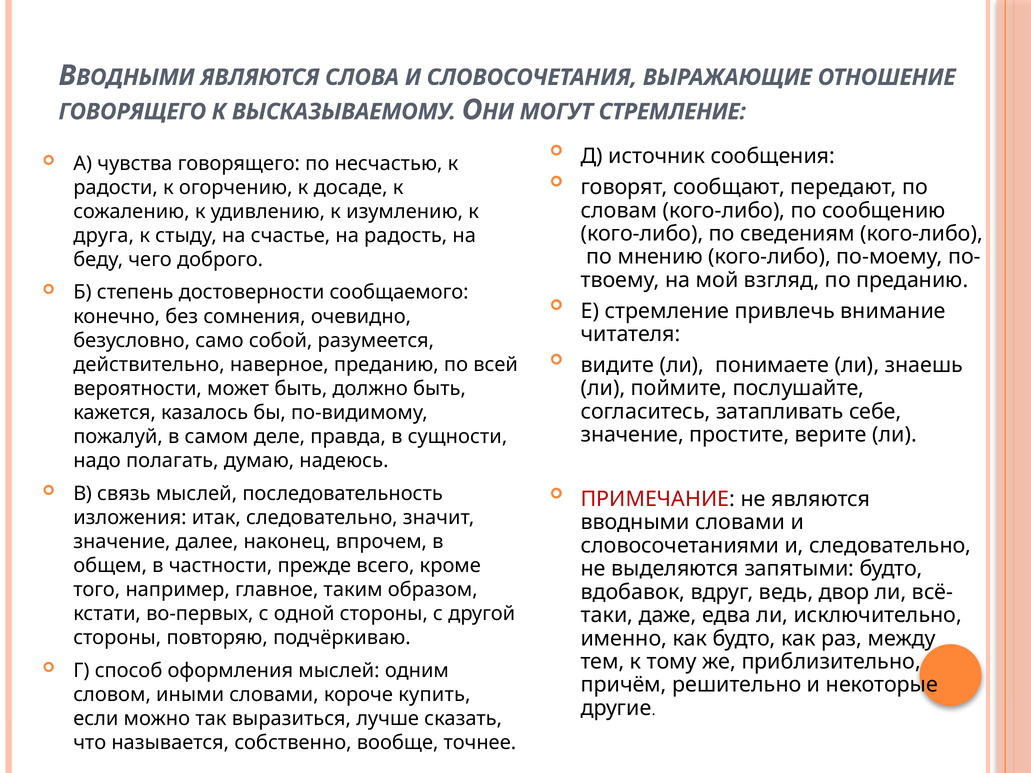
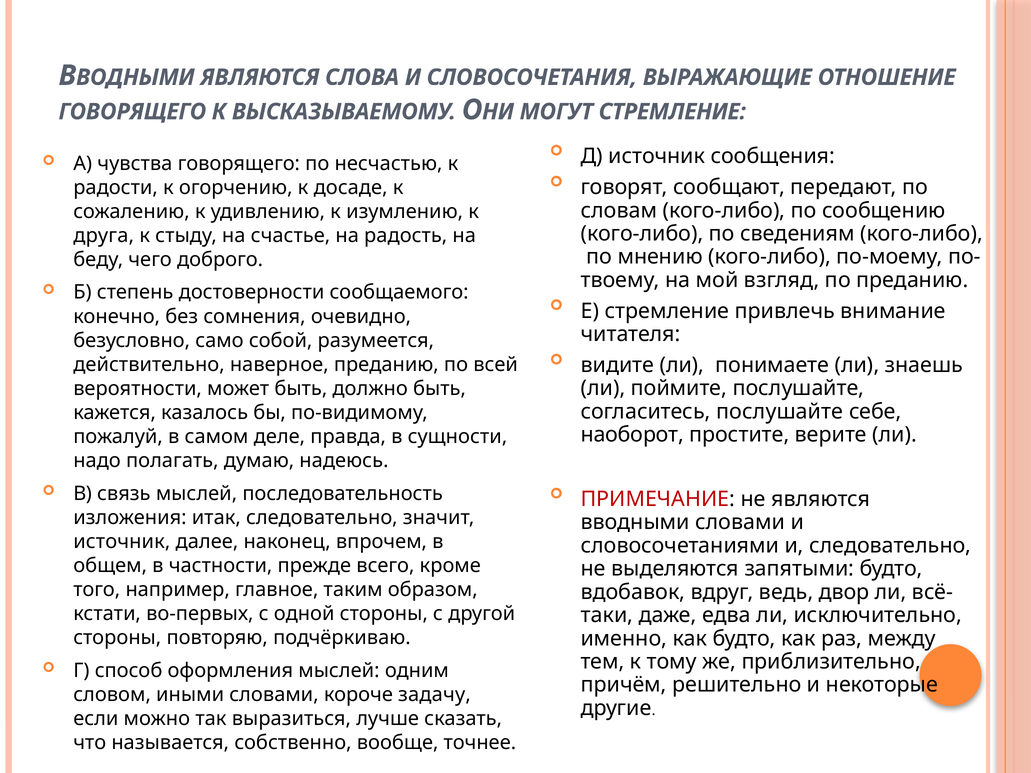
согласитесь затапливать: затапливать -> послушайте (780, 412)
значение: значение -> наоборот (632, 435)
значение: значение -> источник (122, 542)
купить: купить -> задачу (434, 695)
